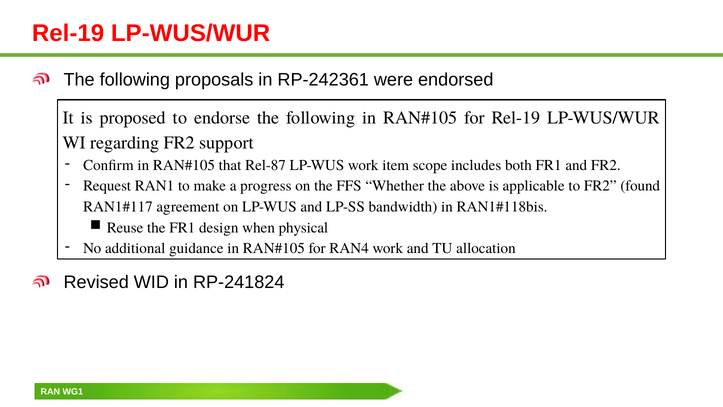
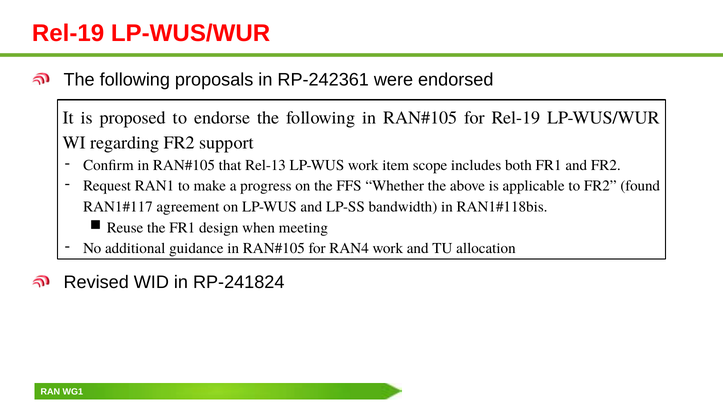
Rel-87: Rel-87 -> Rel-13 (266, 165)
physical: physical -> meeting (303, 227)
